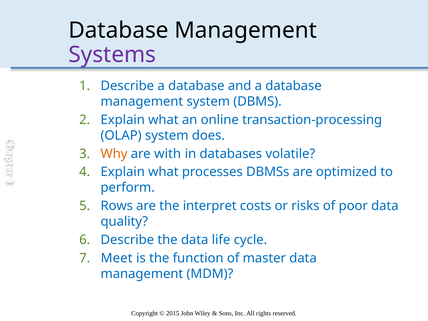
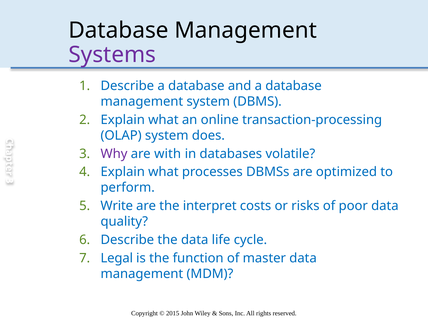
Why colour: orange -> purple (114, 154)
Rows: Rows -> Write (117, 206)
Meet: Meet -> Legal (117, 258)
